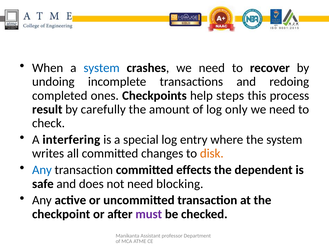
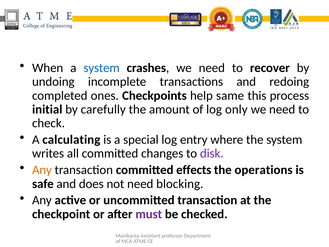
steps: steps -> same (230, 95)
result: result -> initial (47, 109)
interfering: interfering -> calculating (71, 140)
disk colour: orange -> purple (212, 153)
Any colour: blue -> orange (42, 170)
dependent: dependent -> operations (264, 170)
